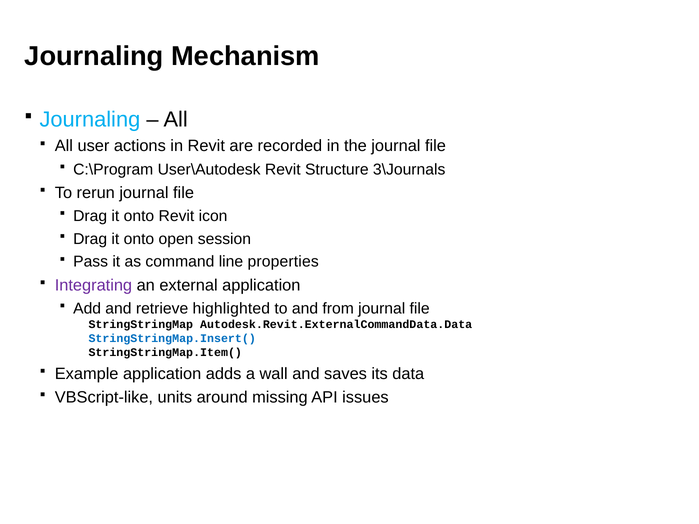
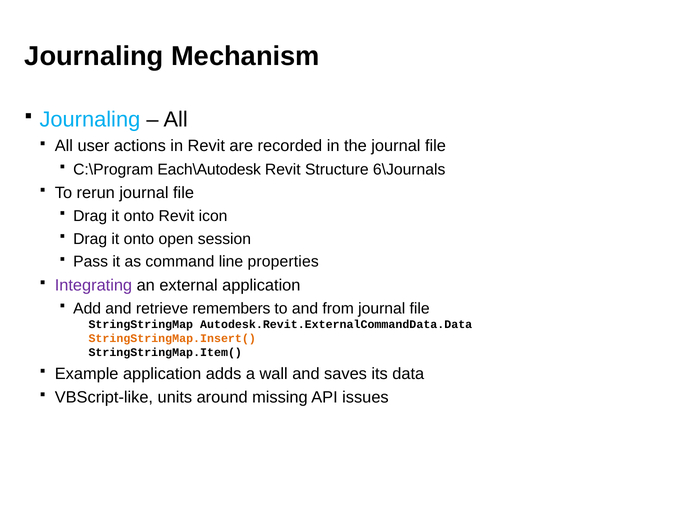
User\Autodesk: User\Autodesk -> Each\Autodesk (209, 169)
3\Journals: 3\Journals -> 6\Journals (409, 169)
highlighted: highlighted -> remembers (231, 309)
StringStringMap.Insert( colour: blue -> orange (172, 339)
